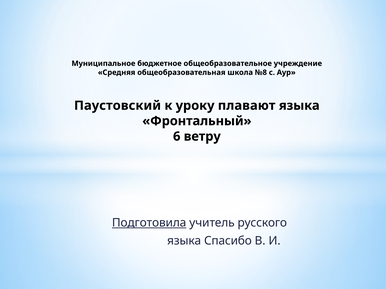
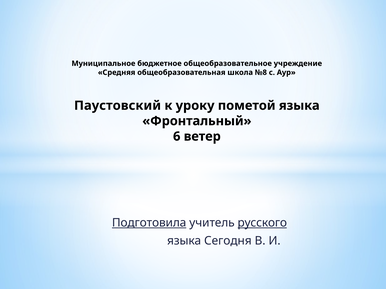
плавают: плавают -> пометой (247, 106)
ветру: ветру -> ветер (202, 137)
русского underline: none -> present (262, 223)
Спасибо: Спасибо -> Сегодня (228, 241)
